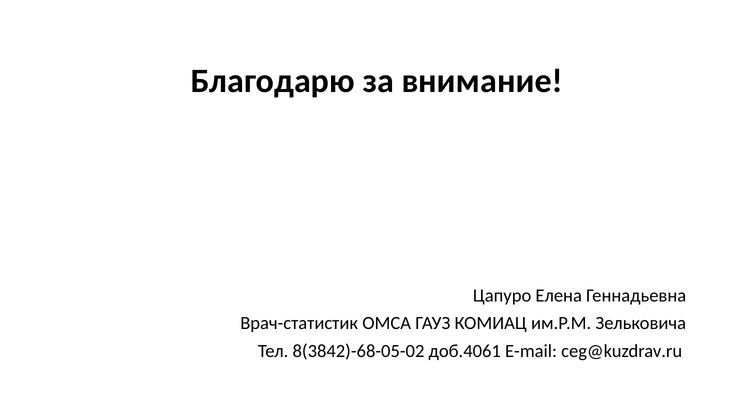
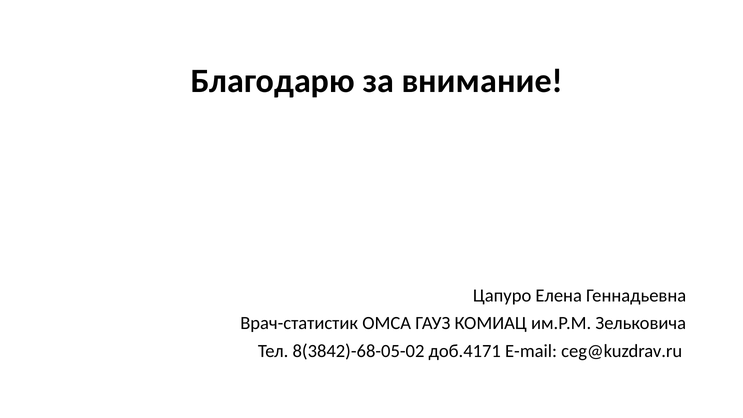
доб.4061: доб.4061 -> доб.4171 (465, 351)
